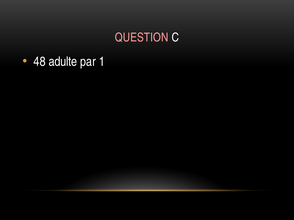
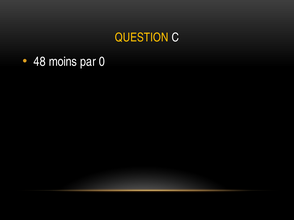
QUESTION colour: pink -> yellow (142, 38)
adulte: adulte -> moins (63, 62)
1: 1 -> 0 (102, 62)
